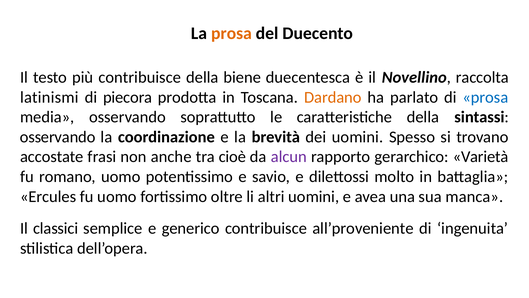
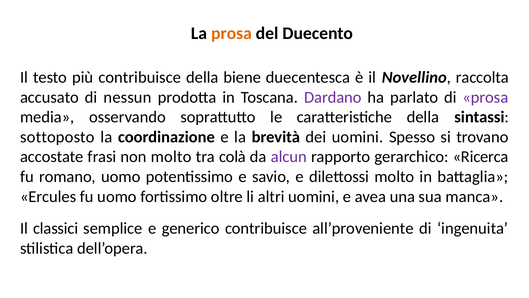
latinismi: latinismi -> accusato (49, 97)
piecora: piecora -> nessun (128, 97)
Dardano colour: orange -> purple (333, 97)
prosa colour: blue -> purple (485, 97)
osservando: osservando -> sottoposto (57, 137)
non anche: anche -> molto (171, 157)
cioè: cioè -> colà (232, 157)
Varietà: Varietà -> Ricerca (481, 157)
